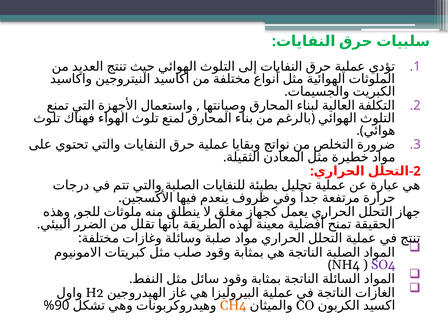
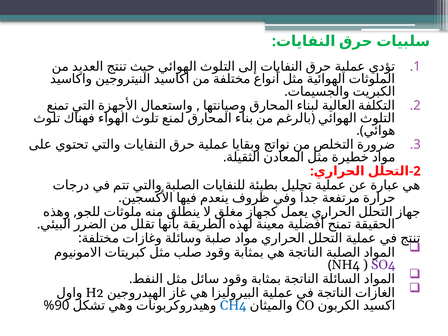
CH4 colour: orange -> blue (233, 305)
